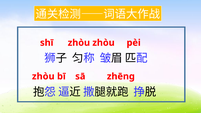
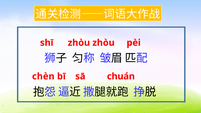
zhòu: zhòu -> chèn (43, 76)
zhēng: zhēng -> chuán (121, 76)
